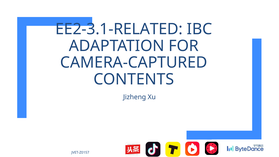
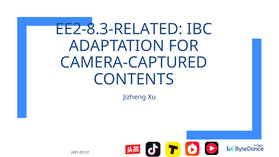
EE2-3.1-RELATED: EE2-3.1-RELATED -> EE2-8.3-RELATED (119, 29)
